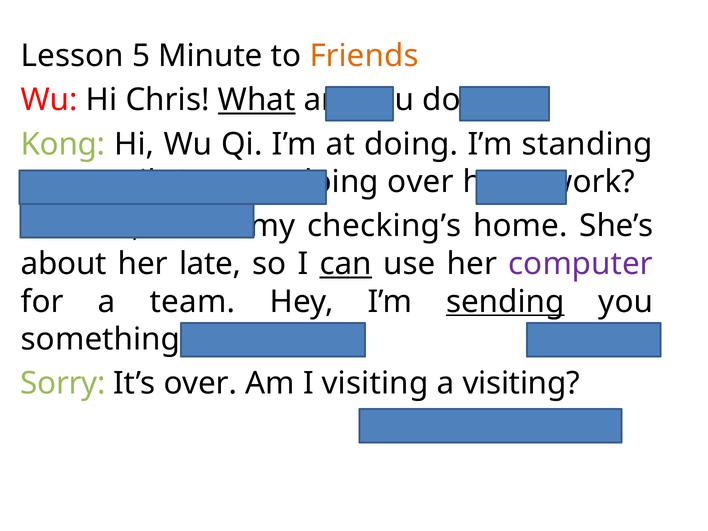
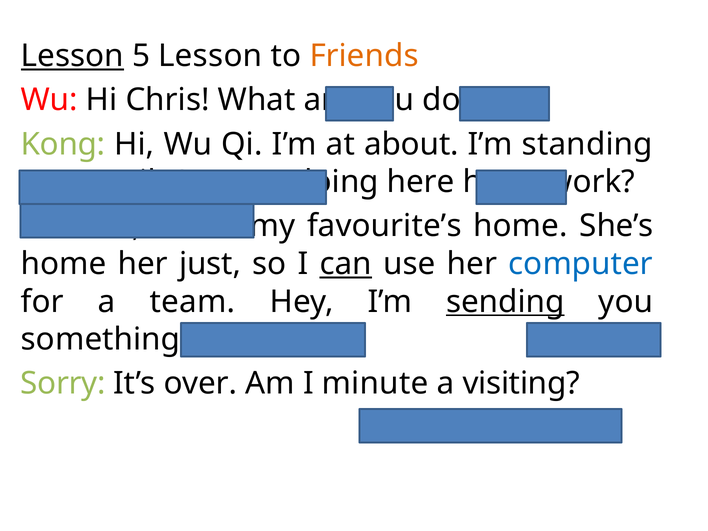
Lesson underline: none -> present (72, 56)
5 Minute: Minute -> Lesson (210, 56)
What underline: present -> none (257, 100)
at doing: doing -> about (411, 144)
over: over -> here (421, 182)
checking’s: checking’s -> favourite’s (384, 226)
about: about -> home (64, 264)
late: late -> just (210, 264)
computer colour: purple -> blue (581, 264)
I visiting: visiting -> minute (375, 384)
